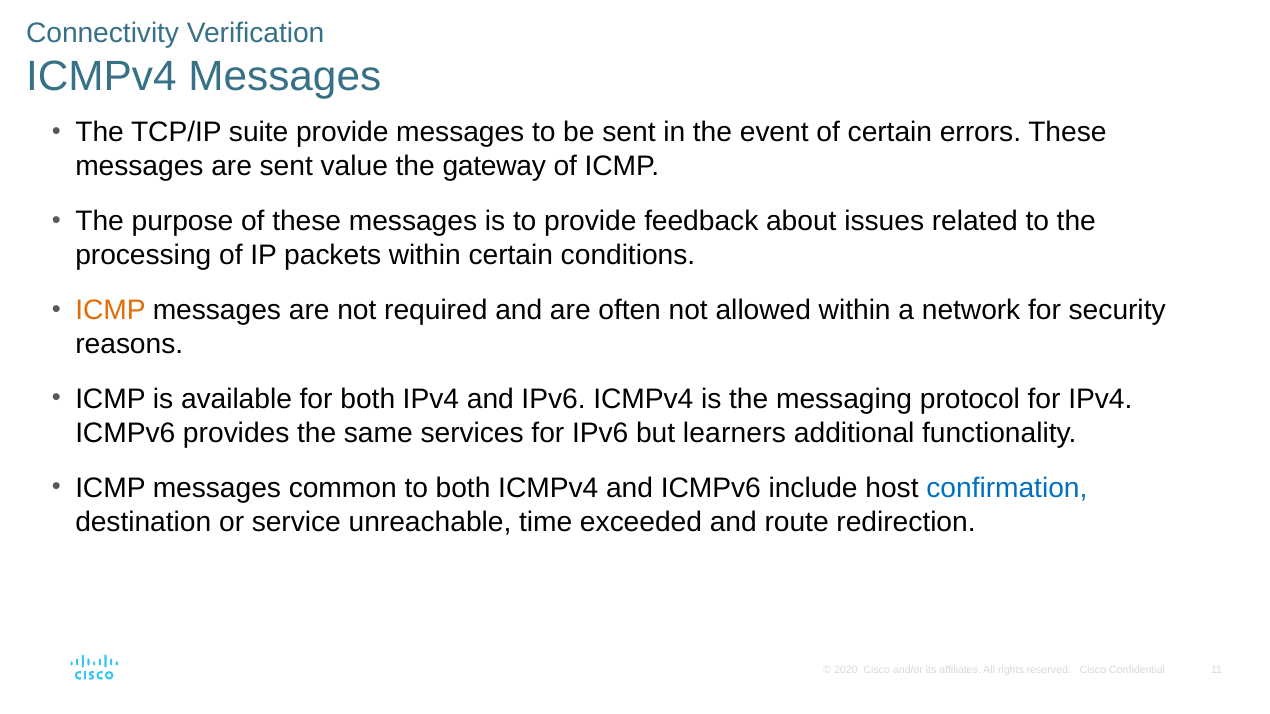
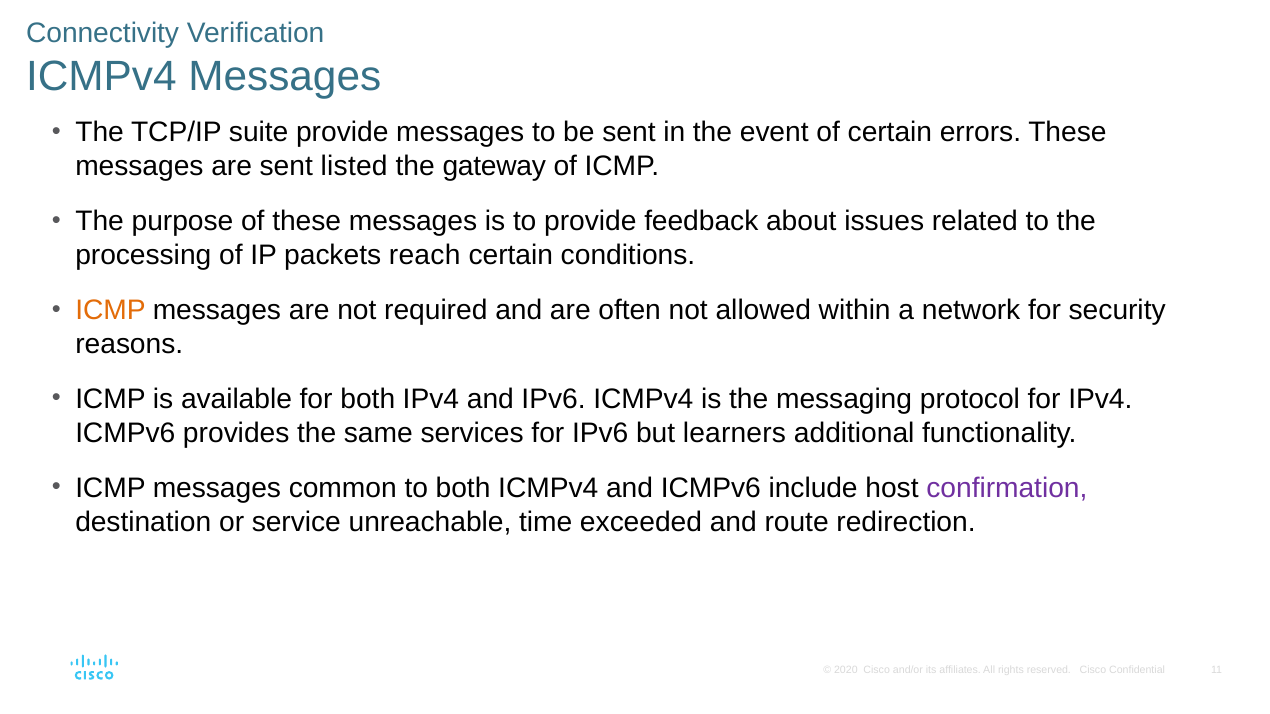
value: value -> listed (354, 167)
packets within: within -> reach (425, 255)
confirmation colour: blue -> purple (1007, 488)
